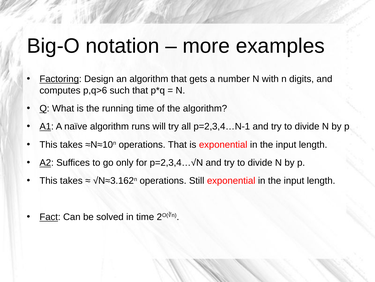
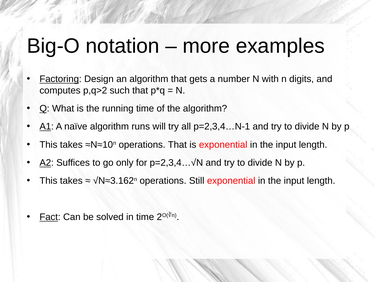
p,q>6: p,q>6 -> p,q>2 (95, 90)
